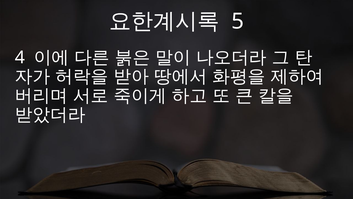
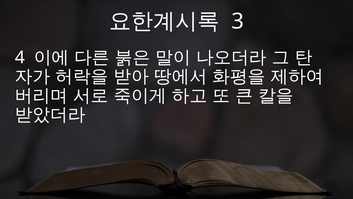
5: 5 -> 3 (238, 21)
